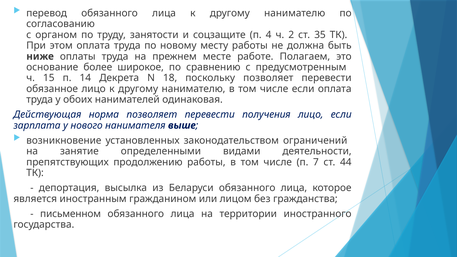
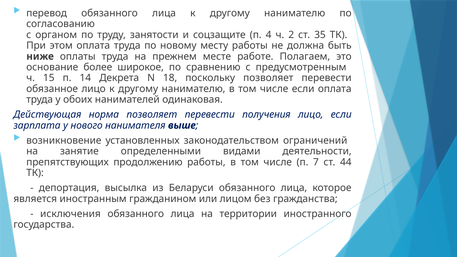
письменном: письменном -> исключения (70, 214)
